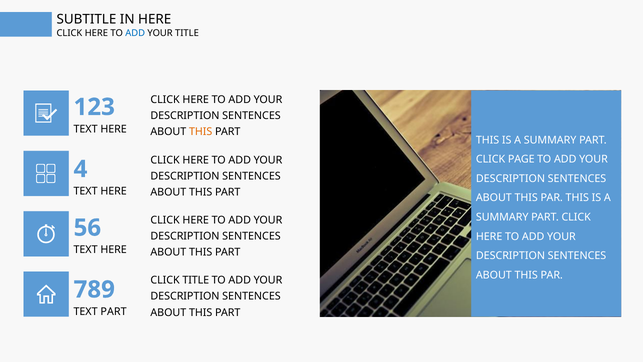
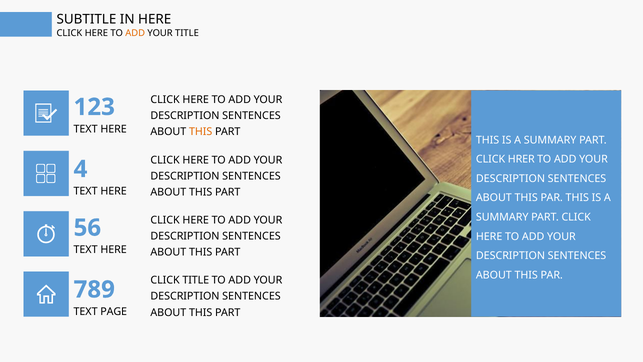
ADD colour: blue -> orange (135, 33)
PAGE: PAGE -> HRER (521, 159)
TEXT PART: PART -> PAGE (114, 311)
